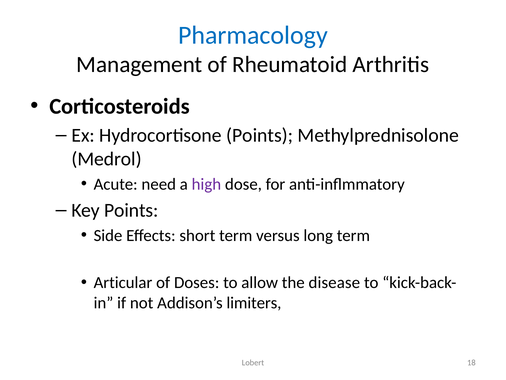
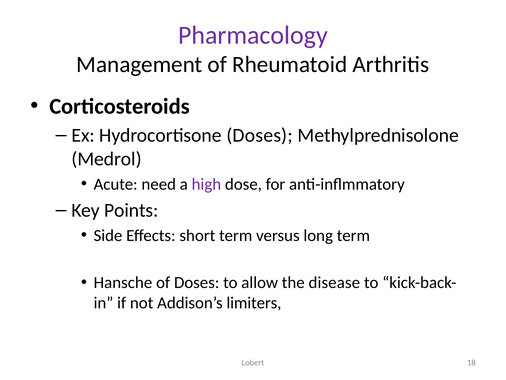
Pharmacology colour: blue -> purple (253, 35)
Hydrocortisone Points: Points -> Doses (260, 135)
Articular: Articular -> Hansche (123, 282)
